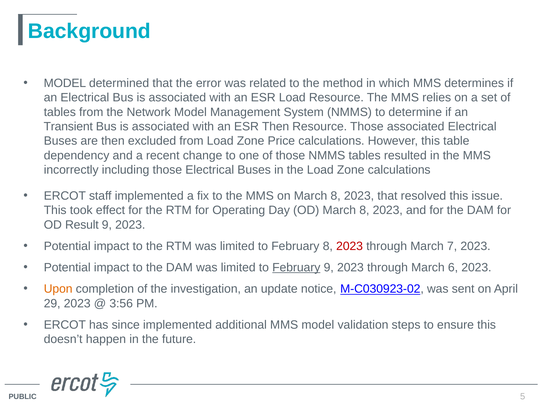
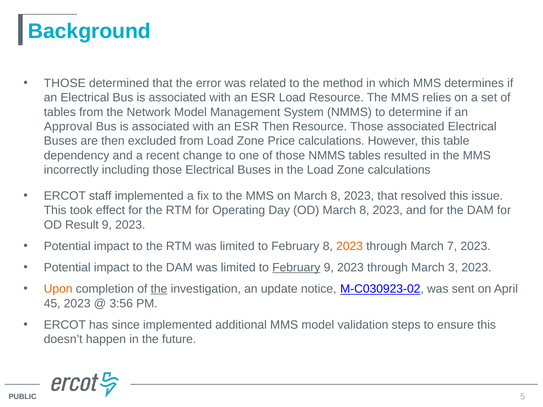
MODEL: MODEL -> THOSE (65, 83)
Transient: Transient -> Approval (68, 127)
2023 colour: red -> orange (350, 246)
6: 6 -> 3 (453, 268)
the underline: none -> present (159, 289)
29: 29 -> 45 (52, 304)
